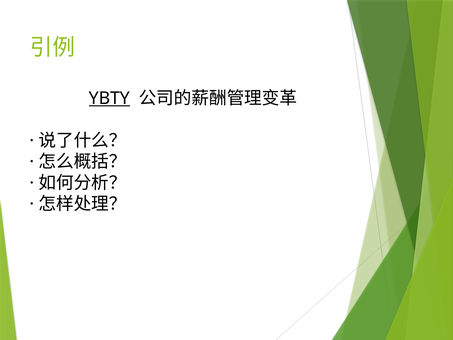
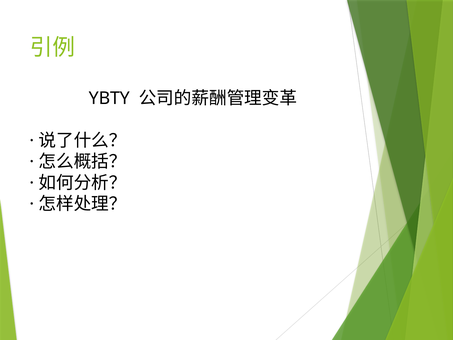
YBTY underline: present -> none (109, 98)
